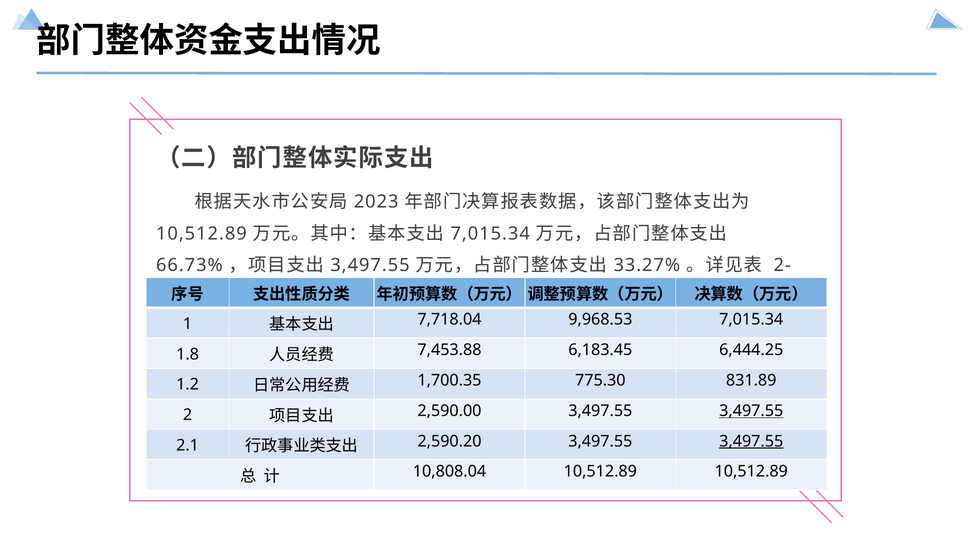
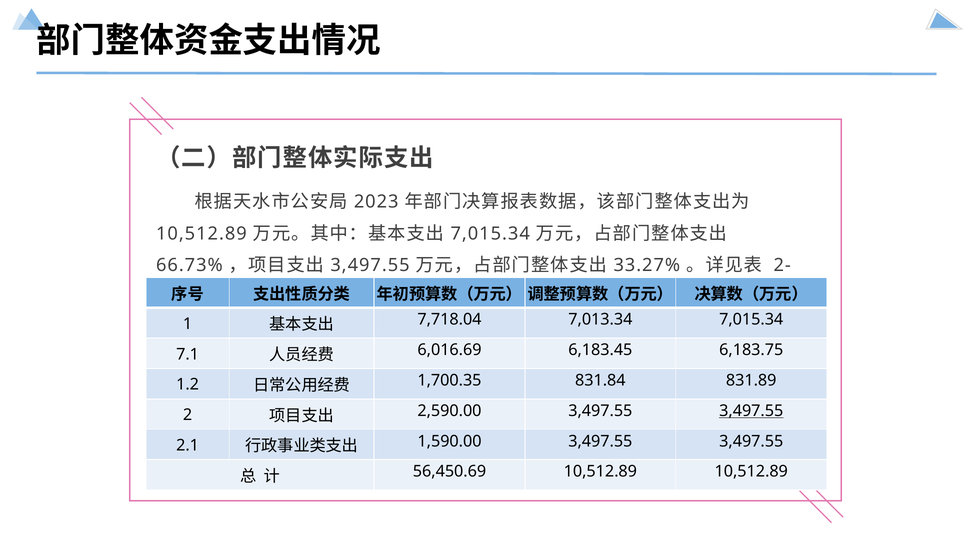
9,968.53: 9,968.53 -> 7,013.34 (600, 320)
1.8: 1.8 -> 7.1 (188, 354)
7,453.88: 7,453.88 -> 6,016.69 (450, 350)
6,444.25: 6,444.25 -> 6,183.75 (751, 350)
775.30: 775.30 -> 831.84 (600, 381)
2,590.20: 2,590.20 -> 1,590.00 (450, 441)
3,497.55 underline: present -> none (751, 441)
10,808.04: 10,808.04 -> 56,450.69 (450, 472)
